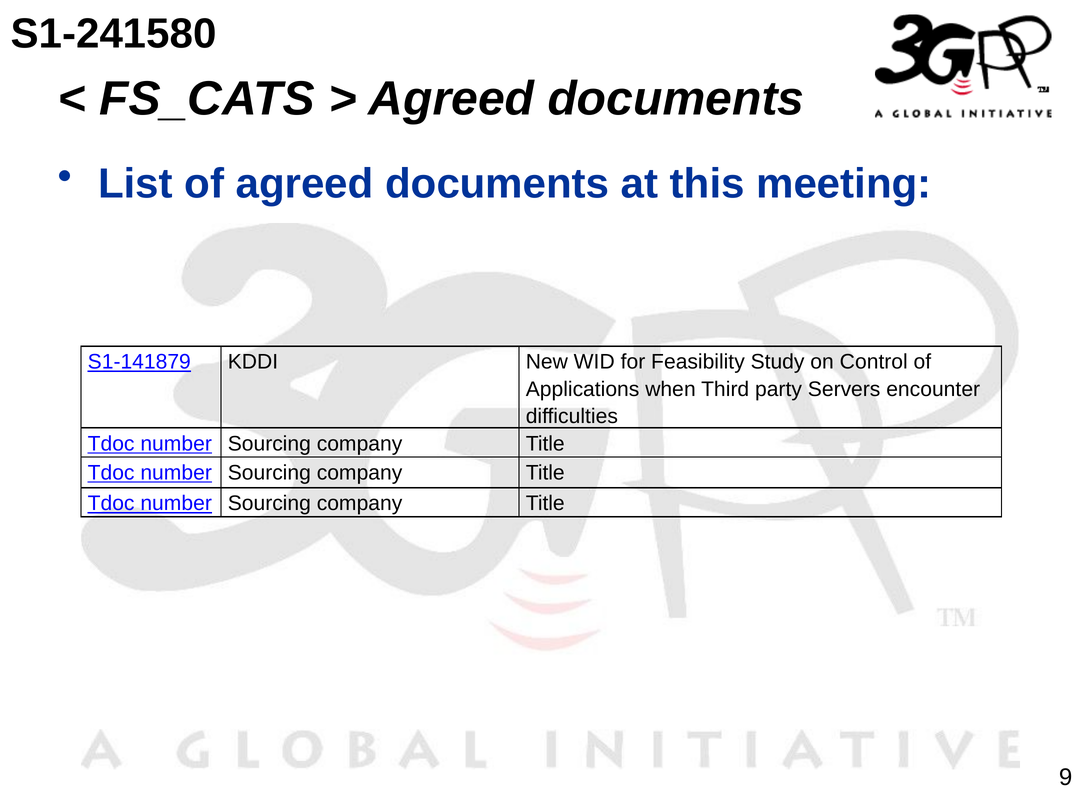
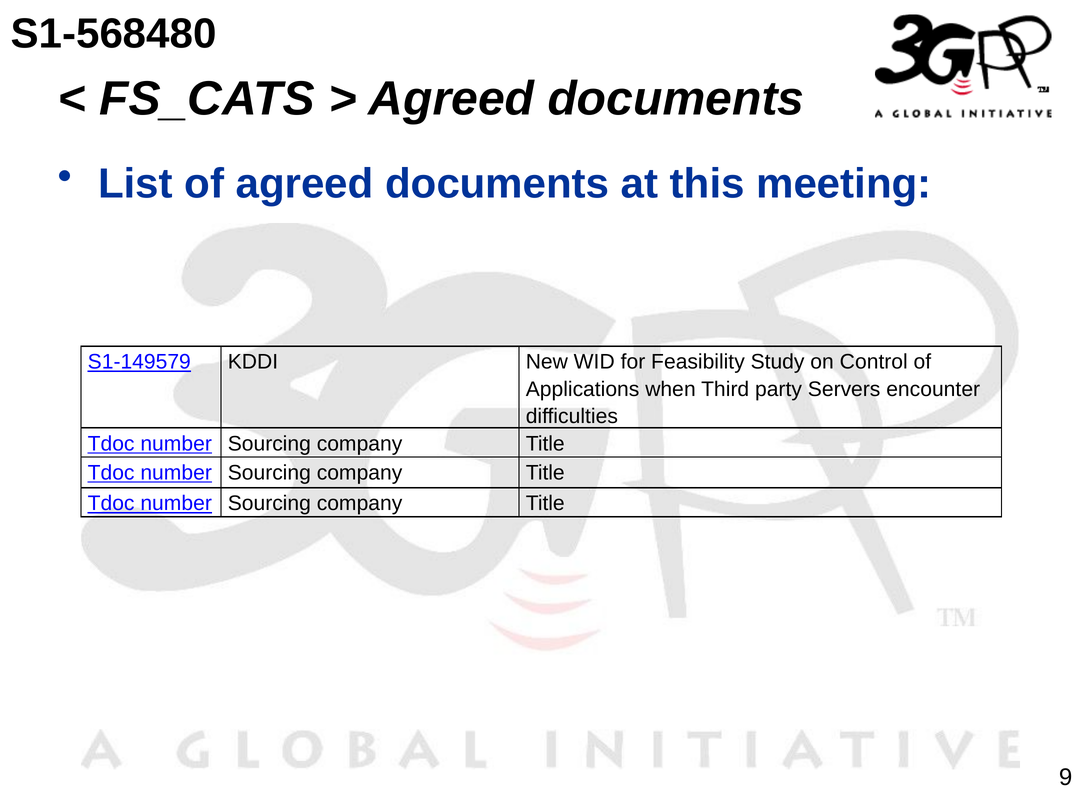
S1-241580: S1-241580 -> S1-568480 (114, 34)
S1-141879: S1-141879 -> S1-149579 (139, 362)
